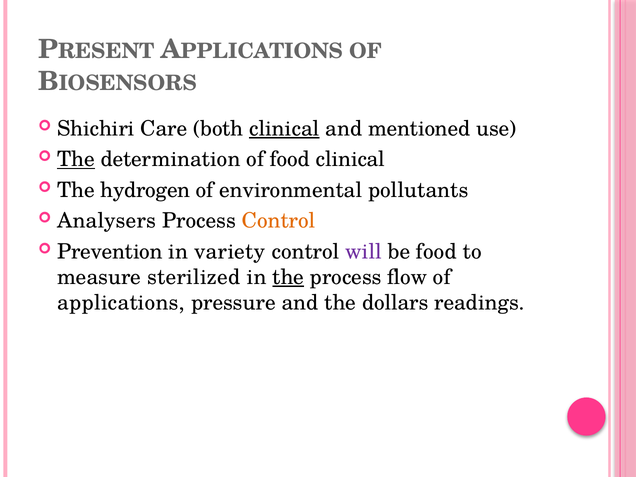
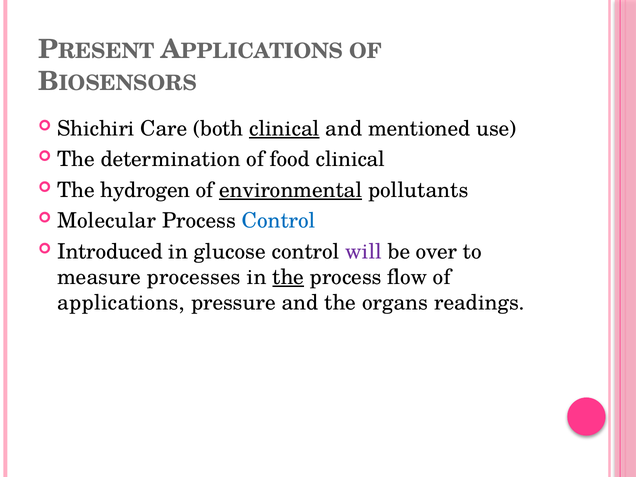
The underline: present -> none (76, 159)
environmental underline: none -> present (291, 190)
Analysers: Analysers -> Molecular (107, 221)
Control colour: orange -> blue (279, 221)
Prevention: Prevention -> Introduced (110, 252)
variety: variety -> glucose (230, 252)
be food: food -> over (437, 252)
sterilized: sterilized -> processes (194, 277)
dollars: dollars -> organs (395, 303)
